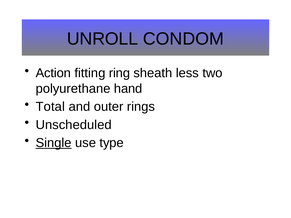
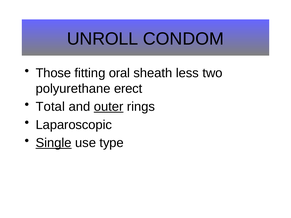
Action: Action -> Those (53, 73)
ring: ring -> oral (119, 73)
hand: hand -> erect (128, 89)
outer underline: none -> present (109, 107)
Unscheduled: Unscheduled -> Laparoscopic (74, 125)
